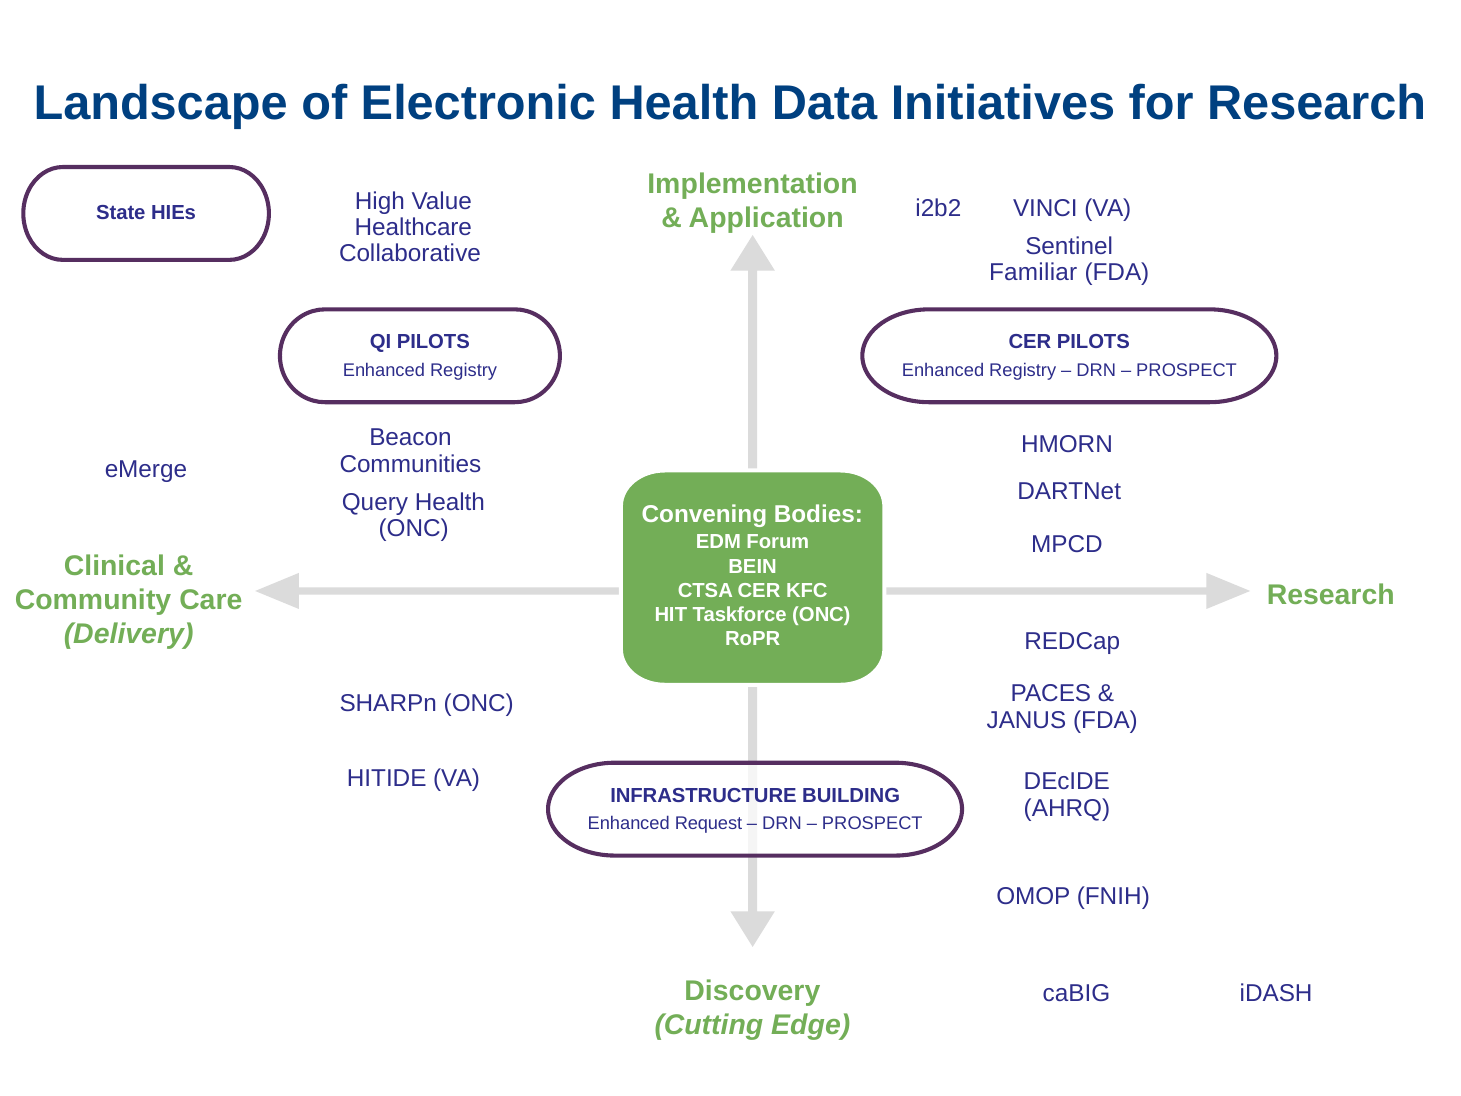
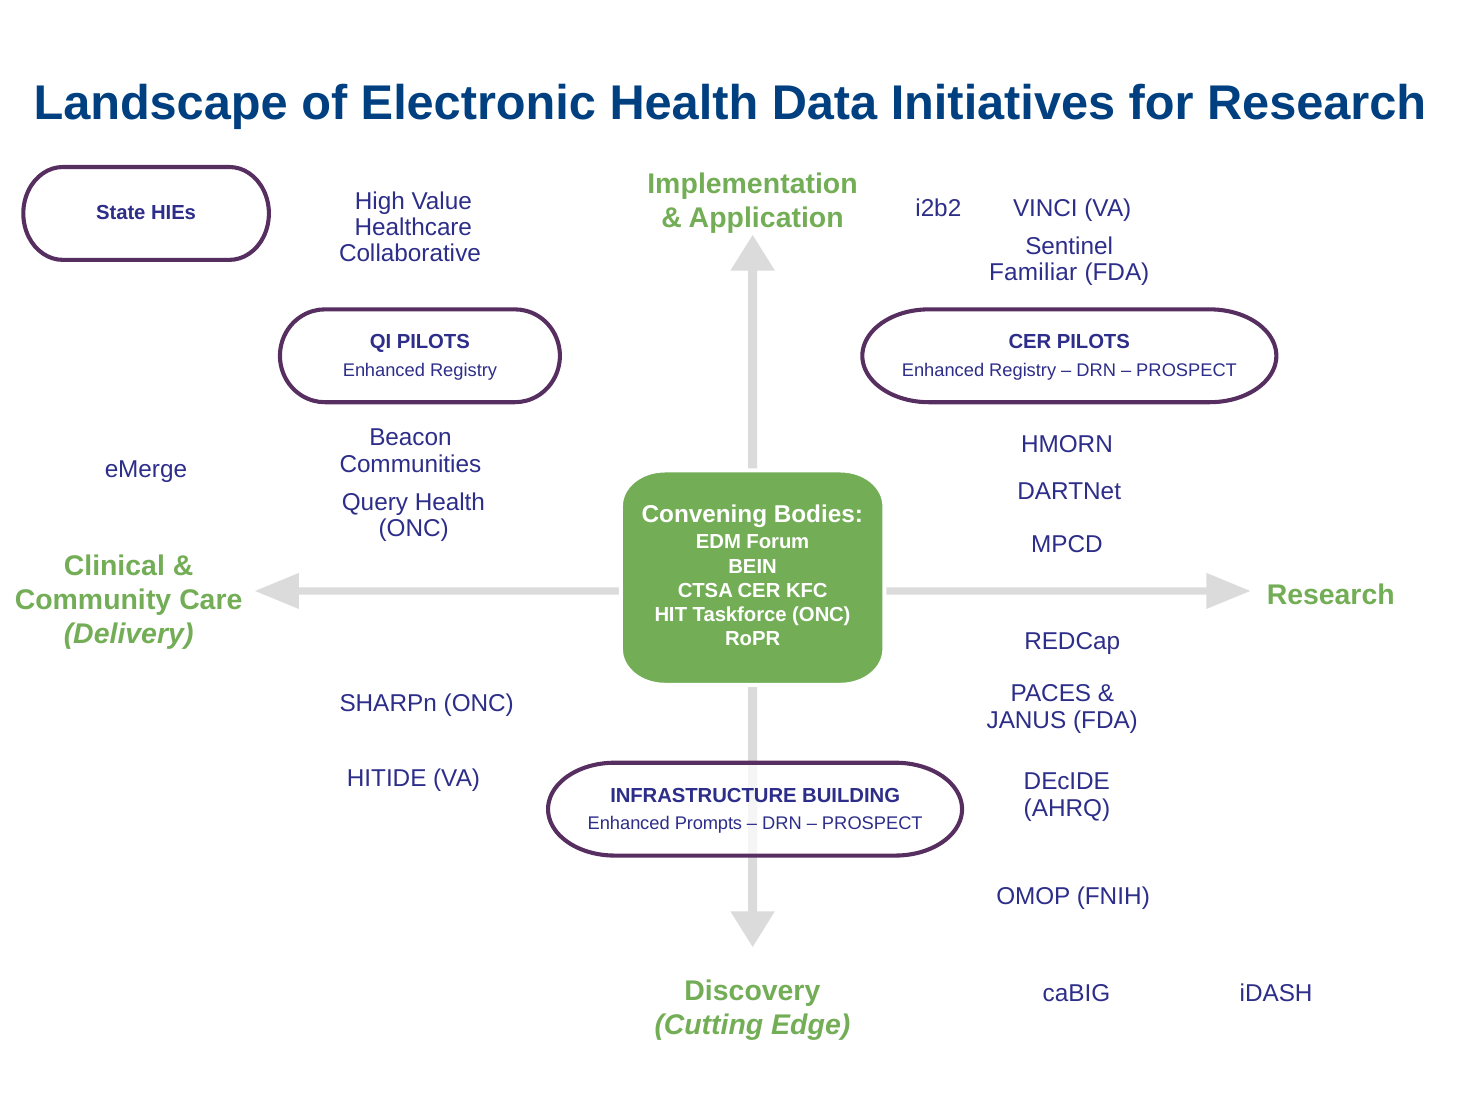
Request: Request -> Prompts (708, 823)
